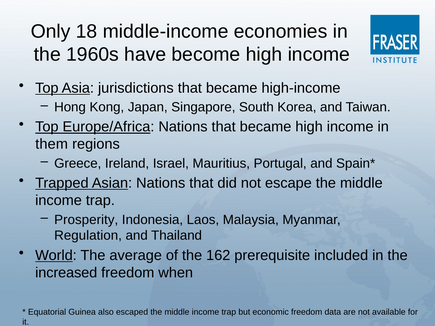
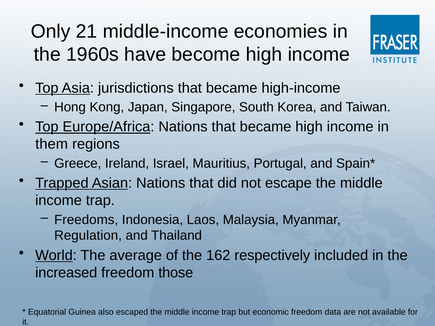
18: 18 -> 21 (87, 31)
Prosperity: Prosperity -> Freedoms (86, 220)
prerequisite: prerequisite -> respectively (272, 255)
when: when -> those (176, 273)
